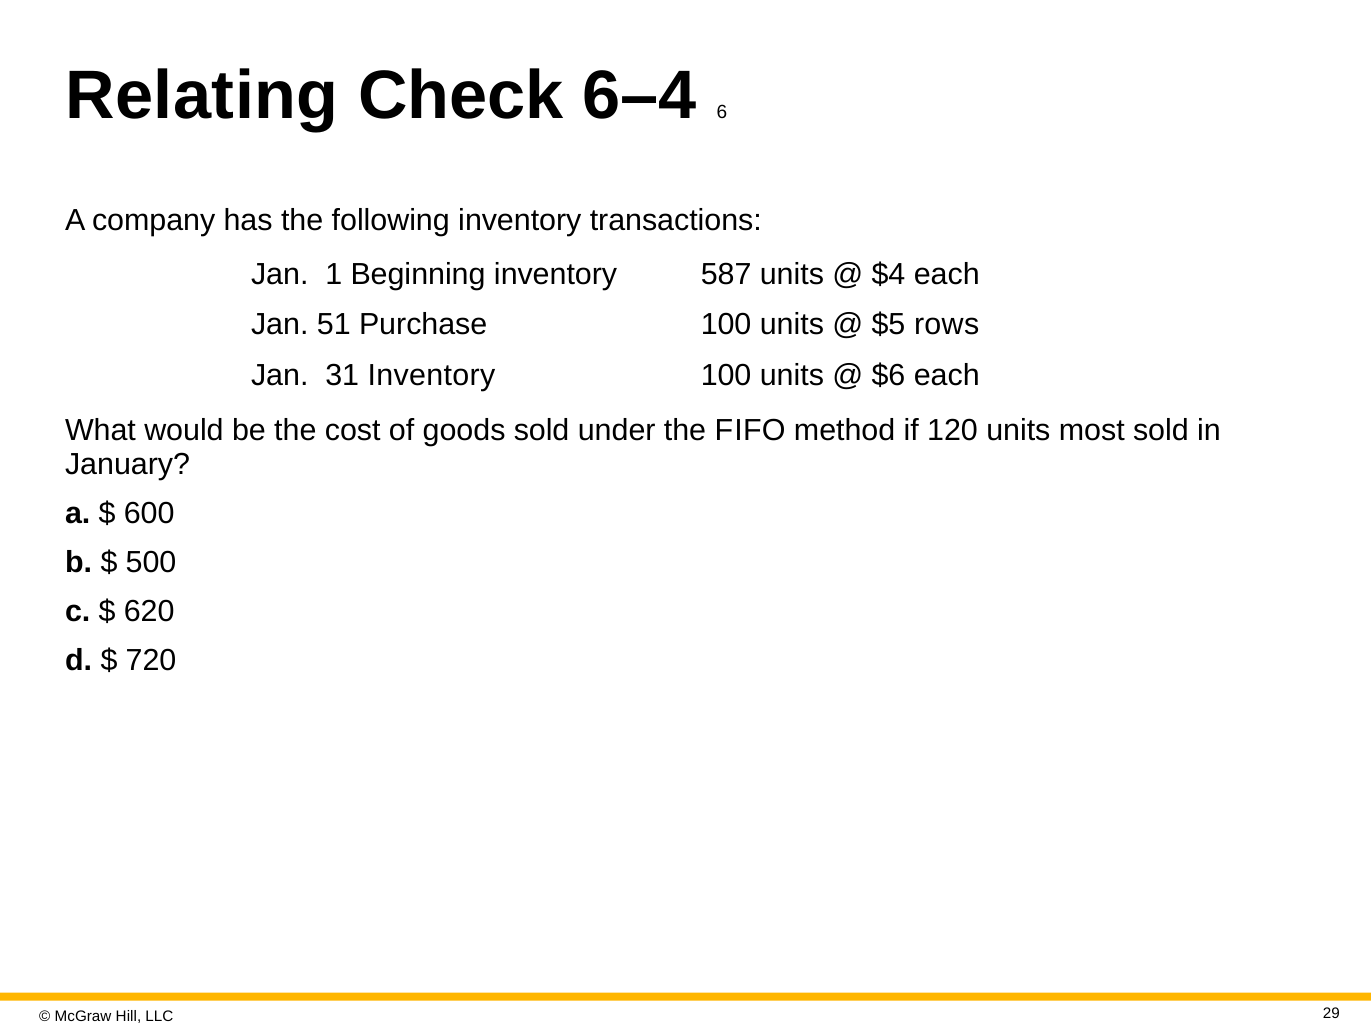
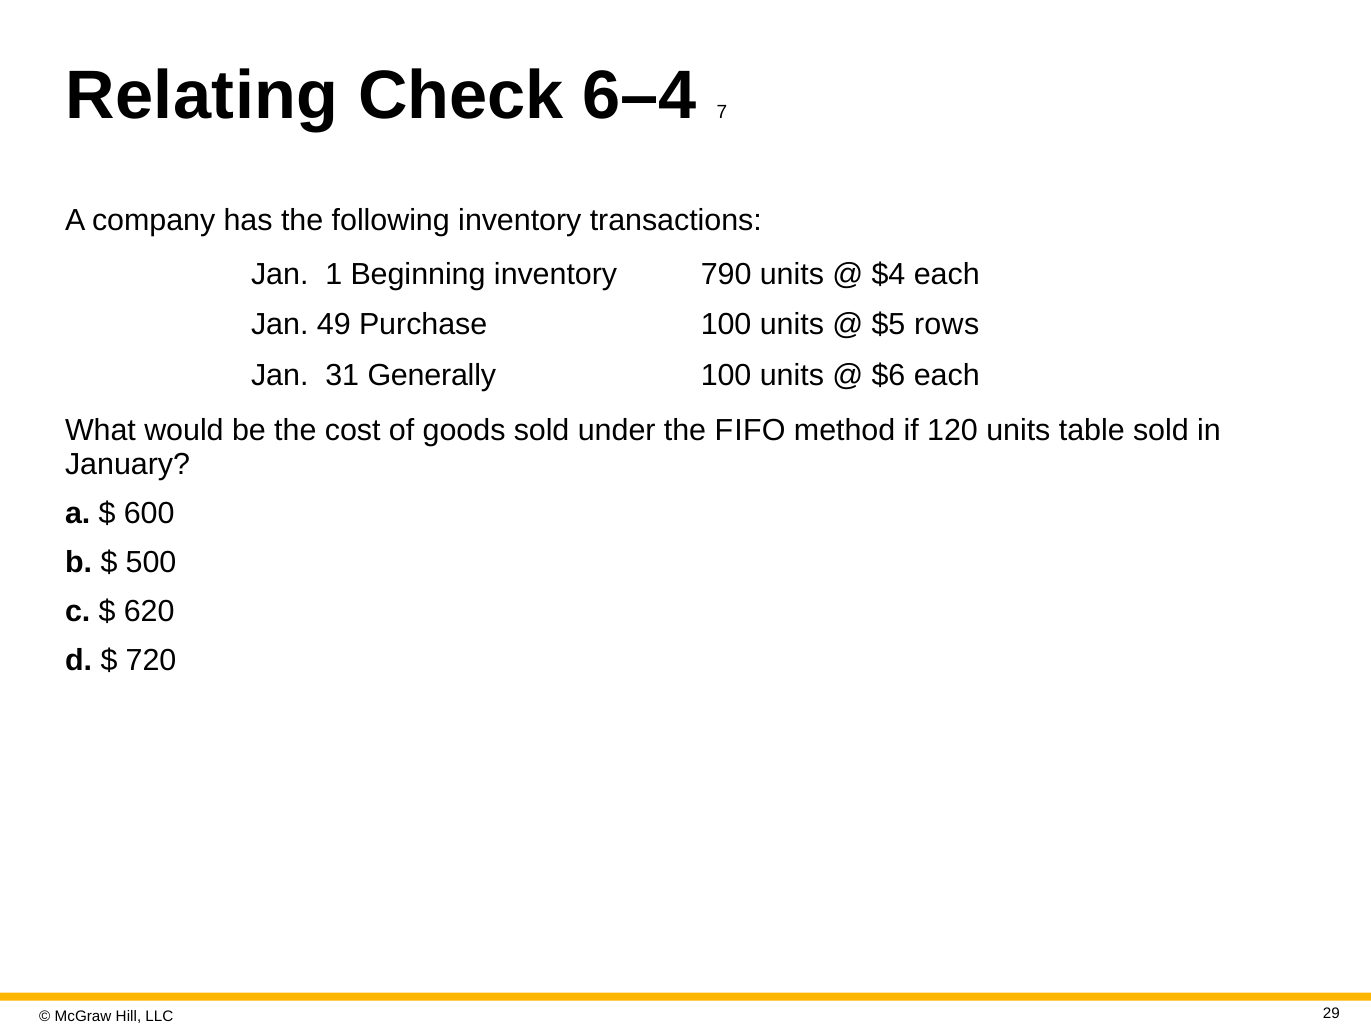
6: 6 -> 7 (722, 112)
587: 587 -> 790 (726, 275)
51: 51 -> 49 (334, 325)
31 Inventory: Inventory -> Generally (432, 375)
most: most -> table (1092, 431)
